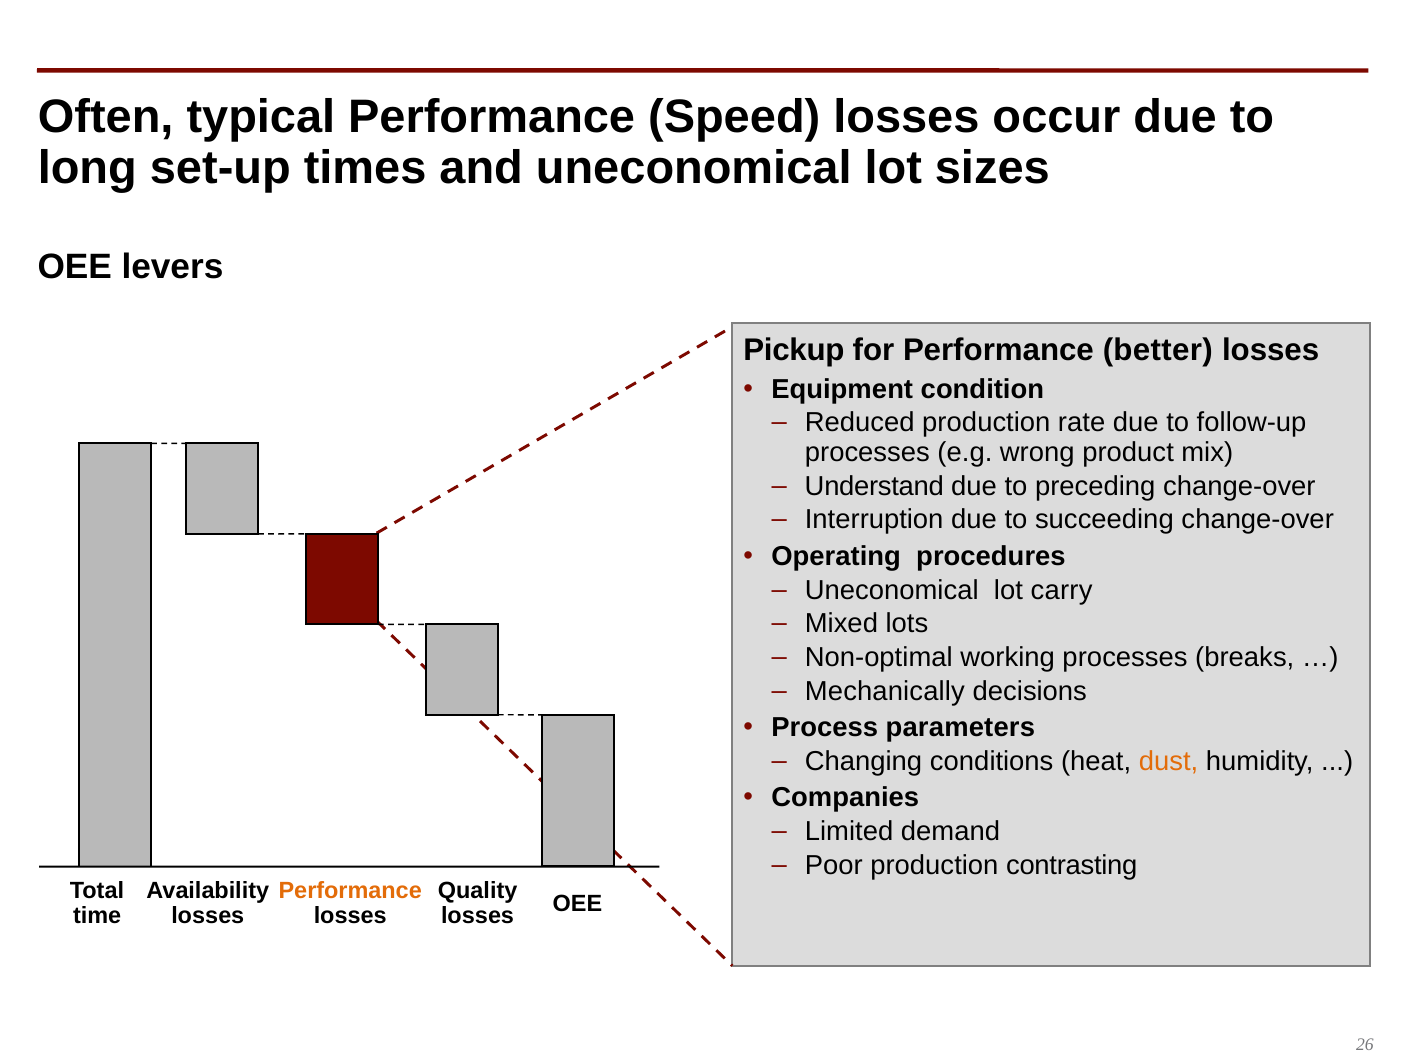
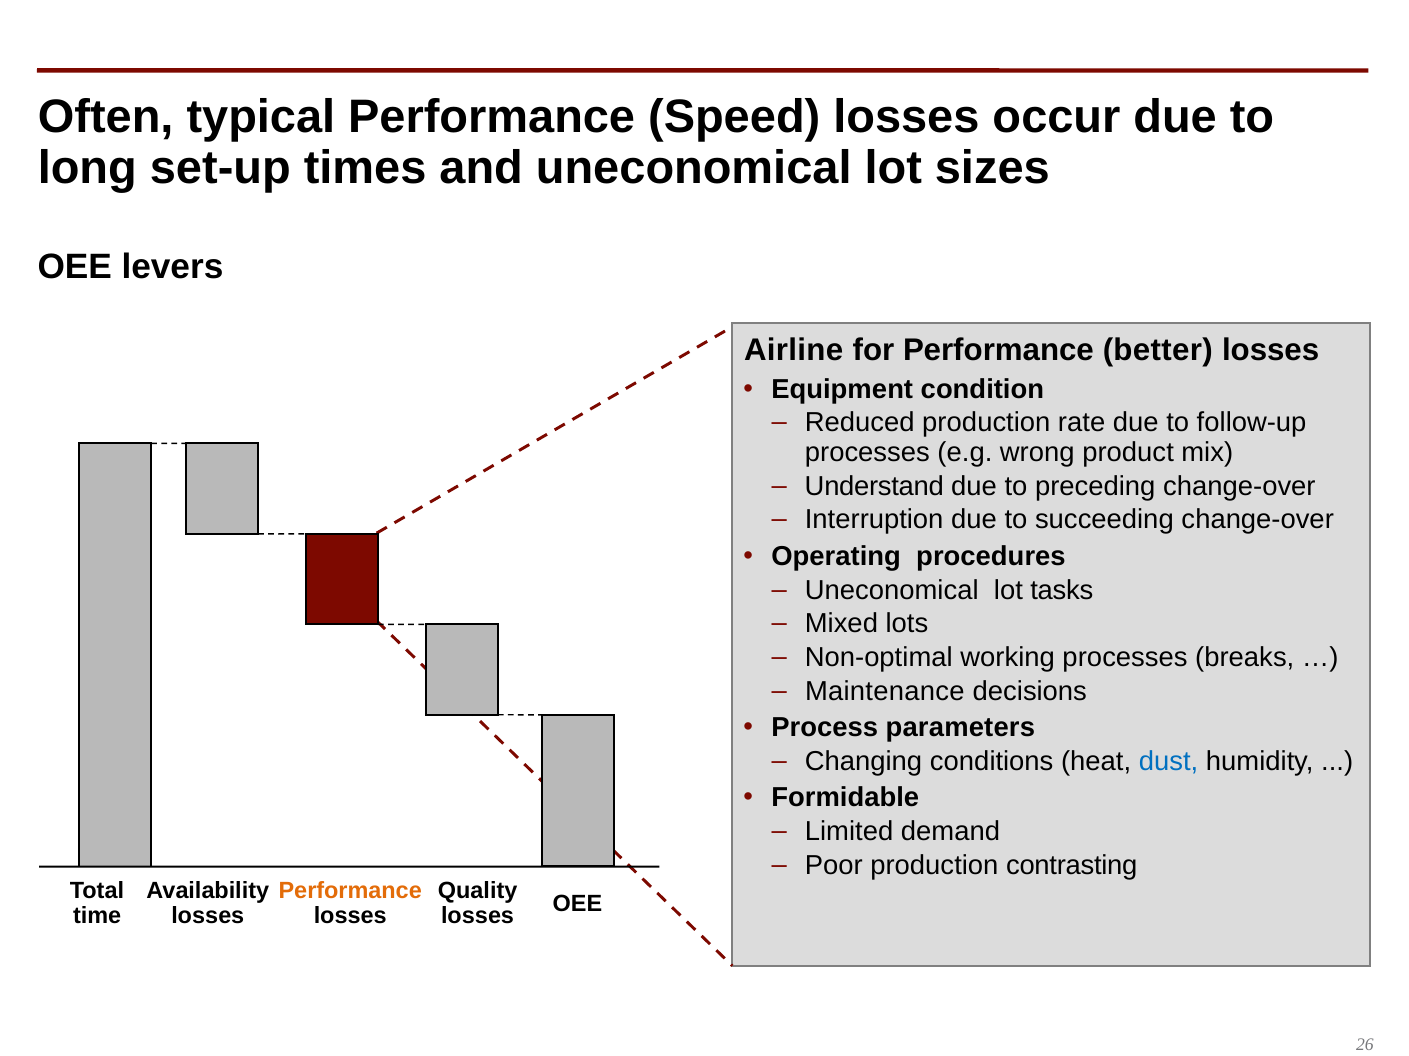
Pickup: Pickup -> Airline (794, 351)
carry: carry -> tasks (1062, 590)
Mechanically: Mechanically -> Maintenance (885, 692)
dust colour: orange -> blue (1168, 762)
Companies: Companies -> Formidable (845, 798)
